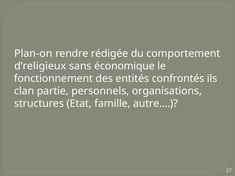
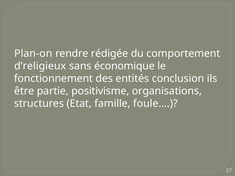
confrontés: confrontés -> conclusion (178, 79)
clan: clan -> être (24, 91)
personnels: personnels -> positivisme (100, 91)
autre…: autre… -> foule… (155, 104)
